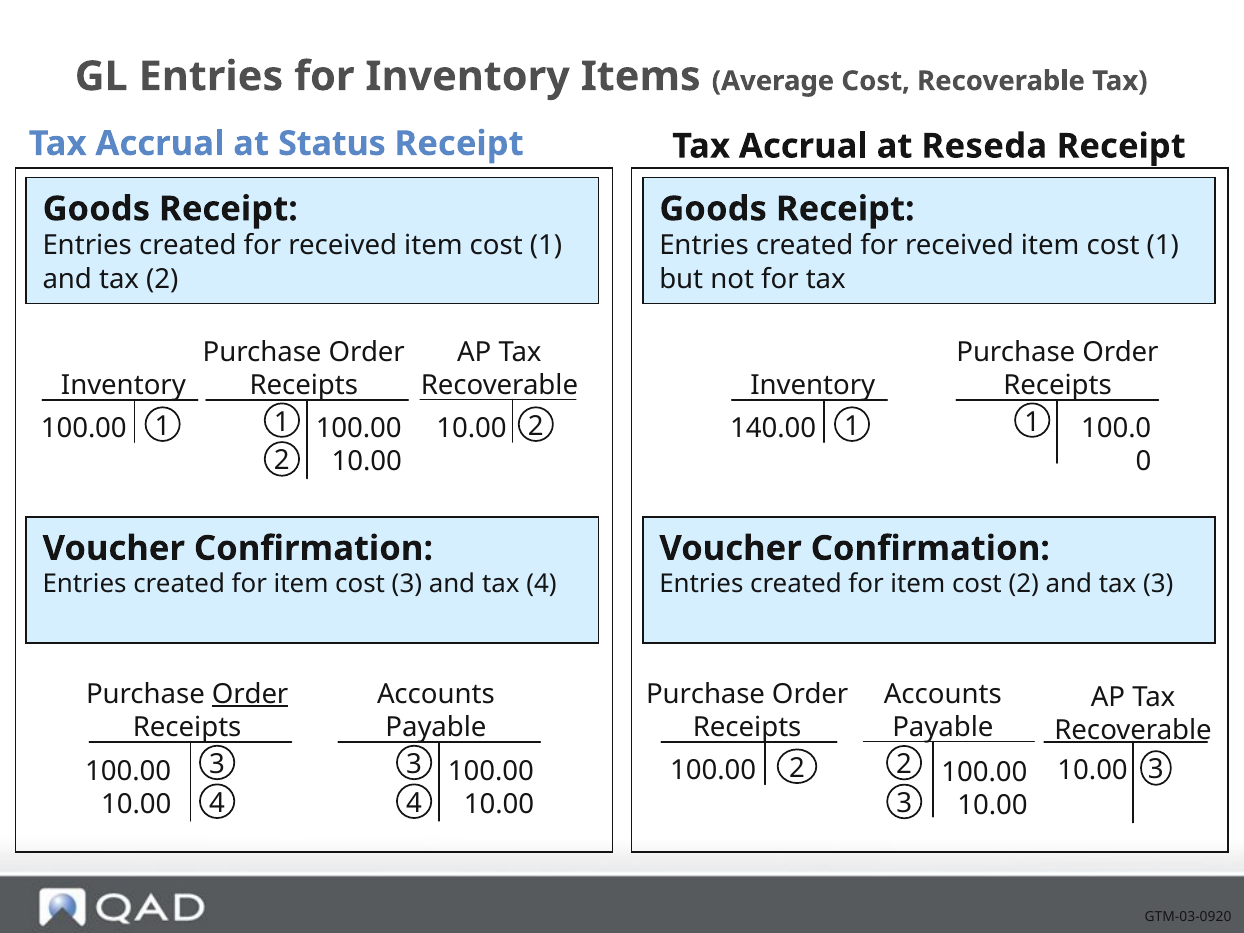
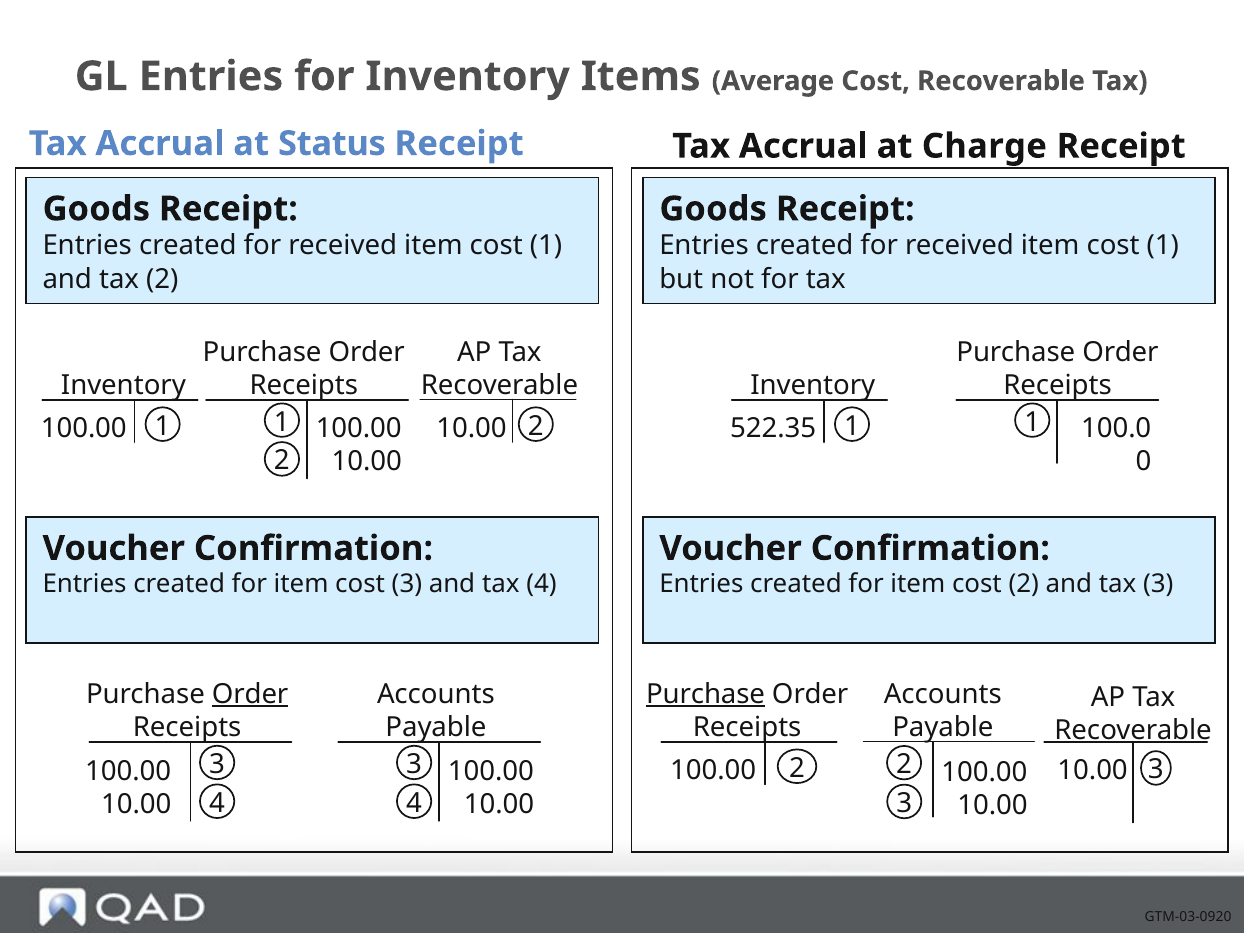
Reseda: Reseda -> Charge (984, 146)
140.00: 140.00 -> 522.35 (773, 429)
Purchase underline: none -> present (706, 694)
